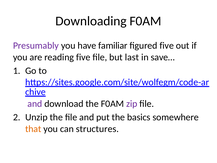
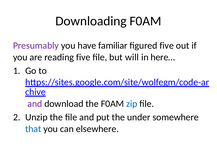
last: last -> will (132, 57)
save…: save… -> here… (163, 57)
zip colour: purple -> blue (132, 104)
basics: basics -> under (139, 117)
that colour: orange -> blue (33, 129)
structures: structures -> elsewhere (97, 129)
